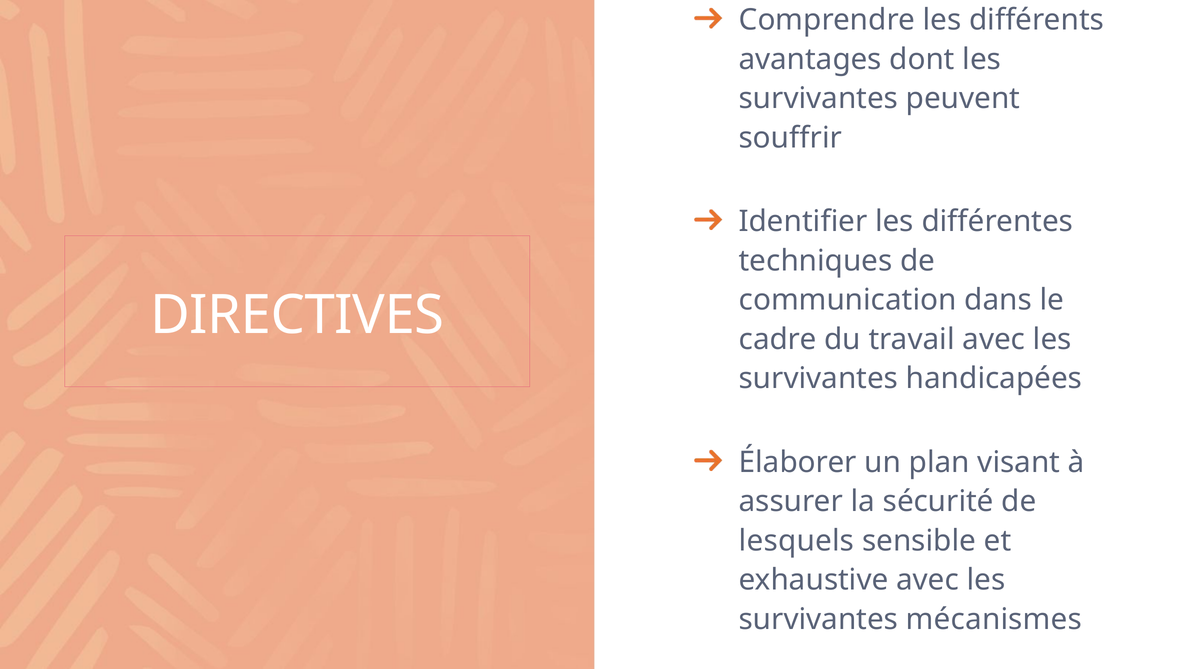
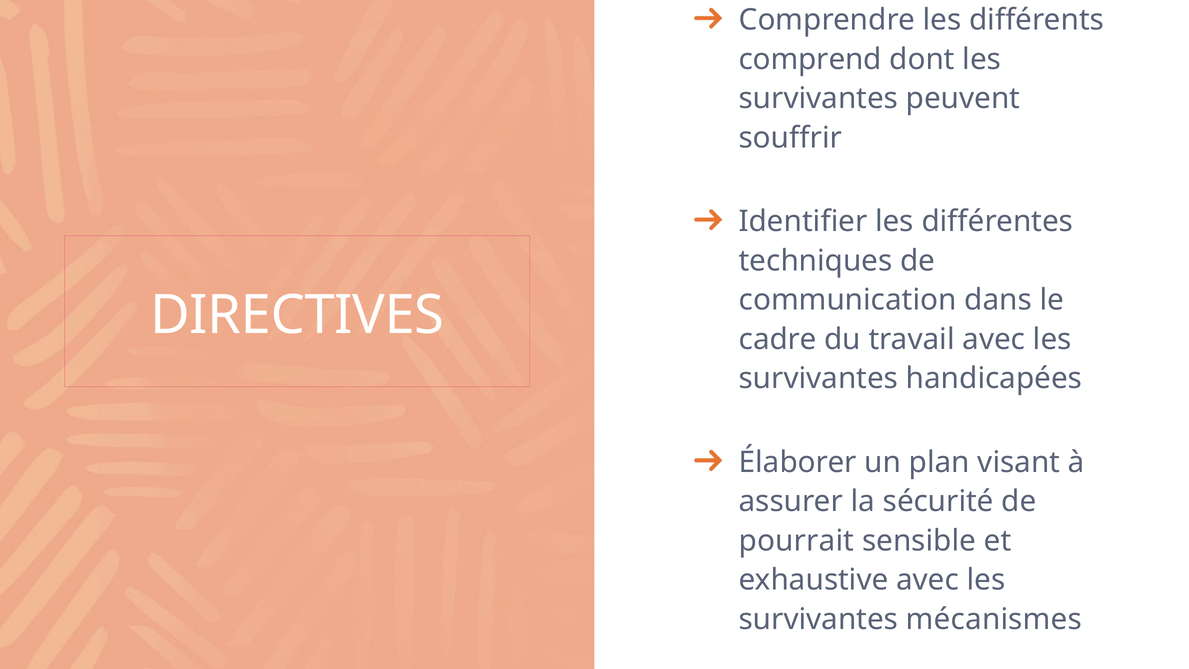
avantages: avantages -> comprend (810, 59)
lesquels: lesquels -> pourrait (796, 541)
